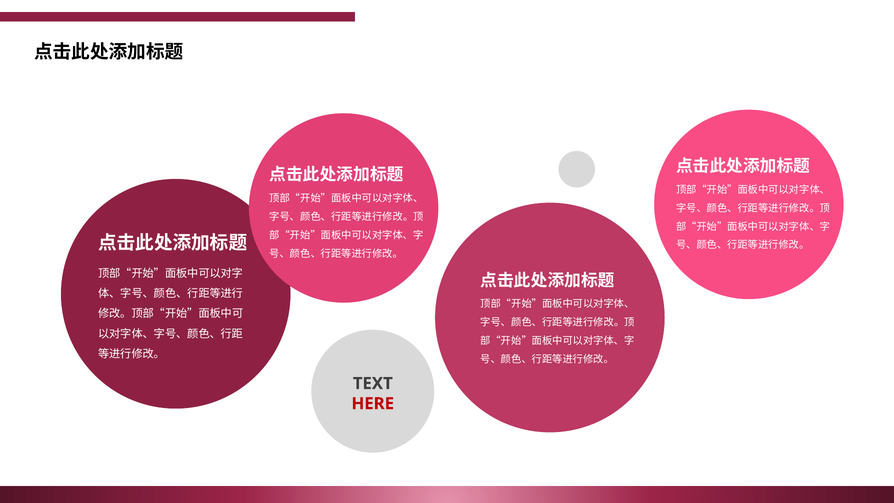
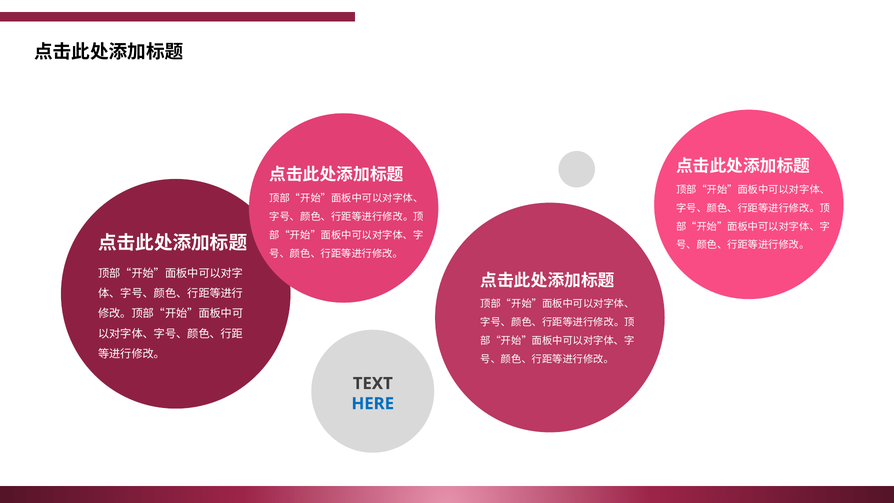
HERE colour: red -> blue (373, 404)
